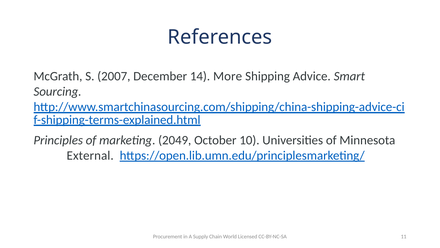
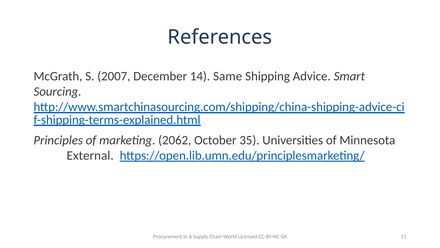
More: More -> Same (228, 76)
2049: 2049 -> 2062 (175, 140)
10: 10 -> 35 (249, 140)
